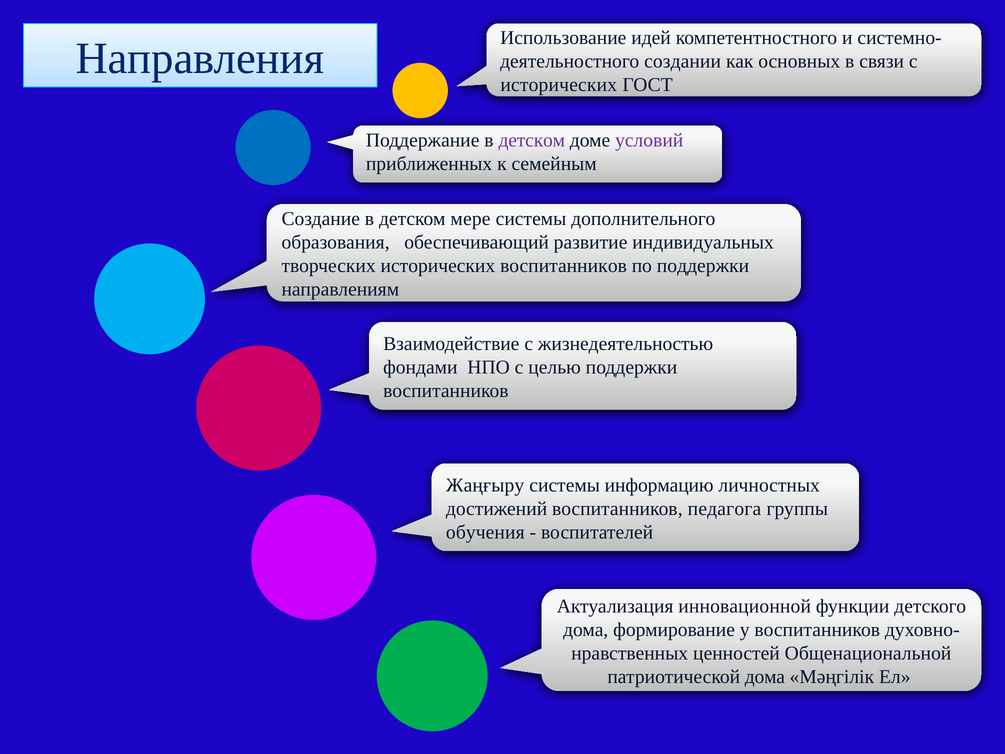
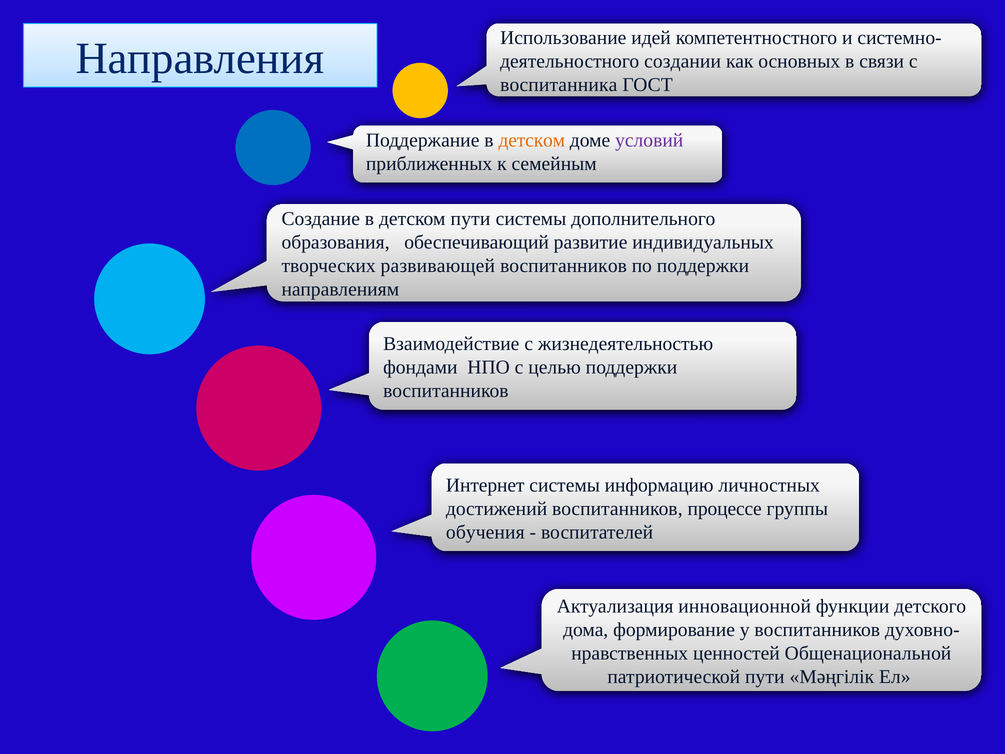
исторических: исторических -> воспитанника (559, 85)
детском colour: purple -> orange (532, 140)
детском мере: мере -> пути (471, 219)
творческих исторических: исторических -> развивающей (438, 266)
Жаңғыру: Жаңғыру -> Интернет (485, 485)
педагога: педагога -> процессе (725, 508)
патриотической дома: дома -> пути (765, 676)
